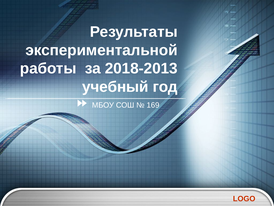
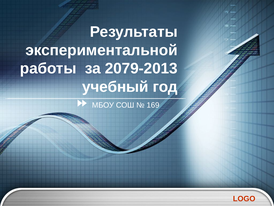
2018-2013: 2018-2013 -> 2079-2013 (141, 68)
